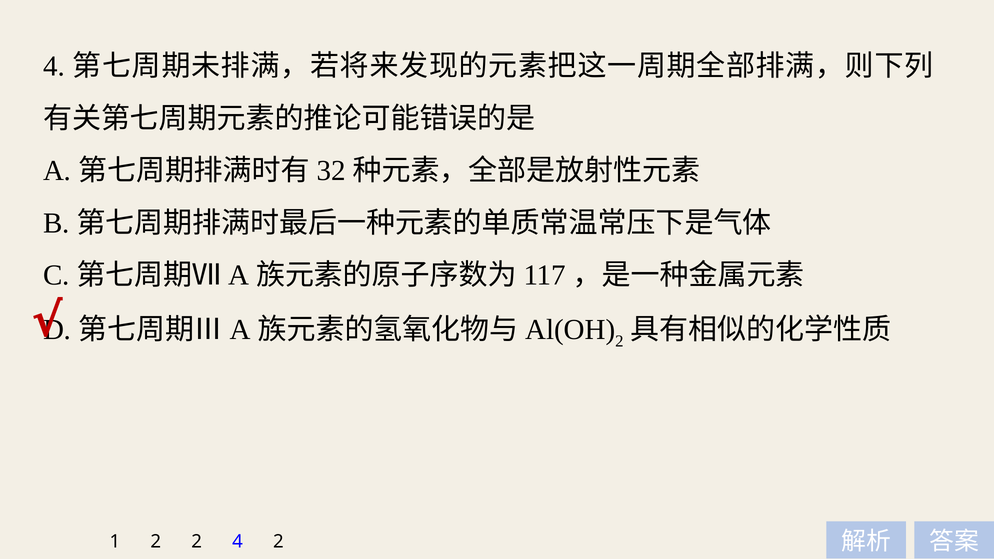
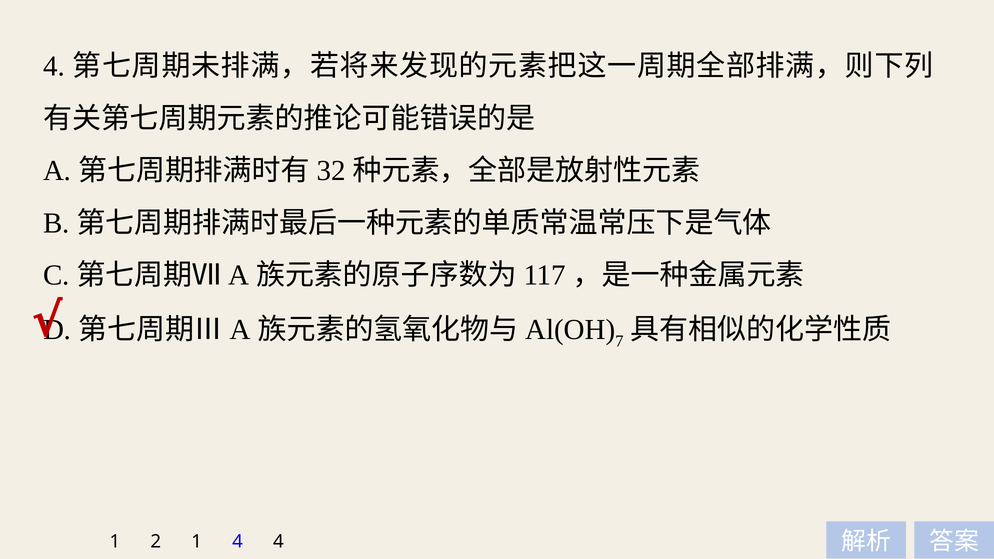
2: 2 -> 7 (619, 341)
2 2: 2 -> 1 (197, 542)
4 2: 2 -> 4 (278, 542)
